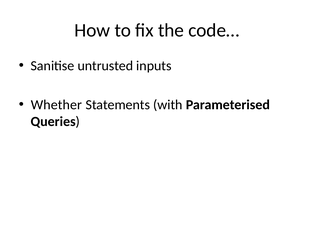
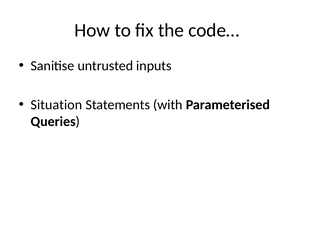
Whether: Whether -> Situation (56, 105)
